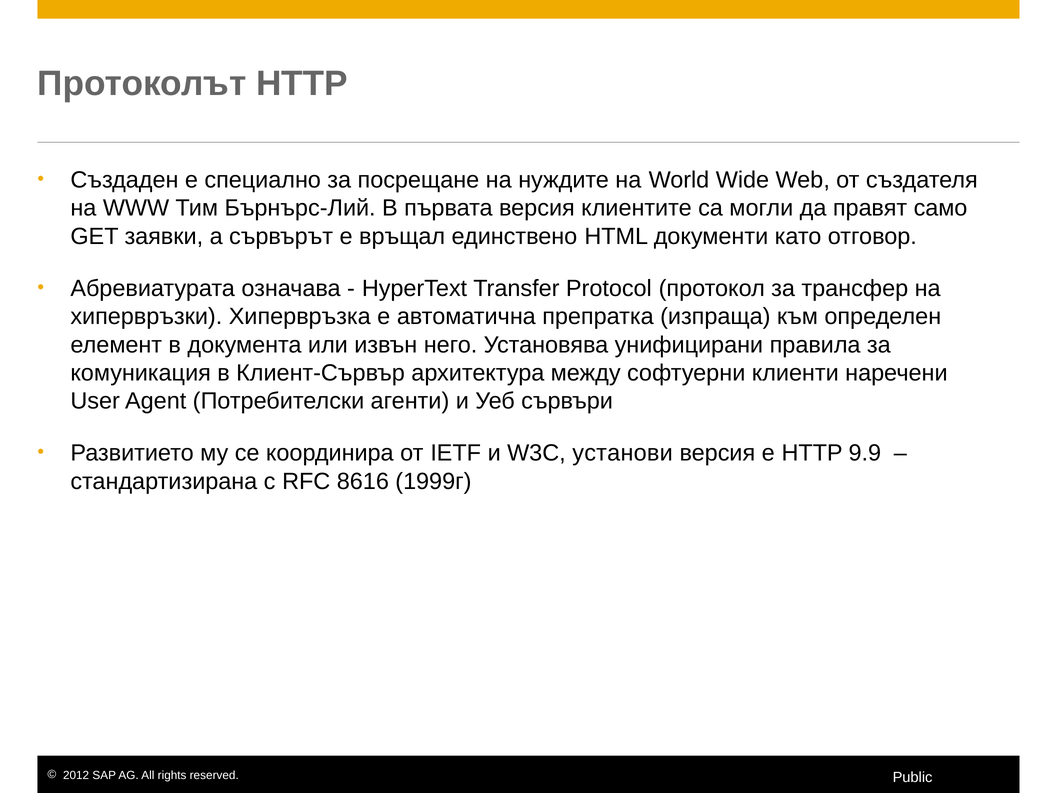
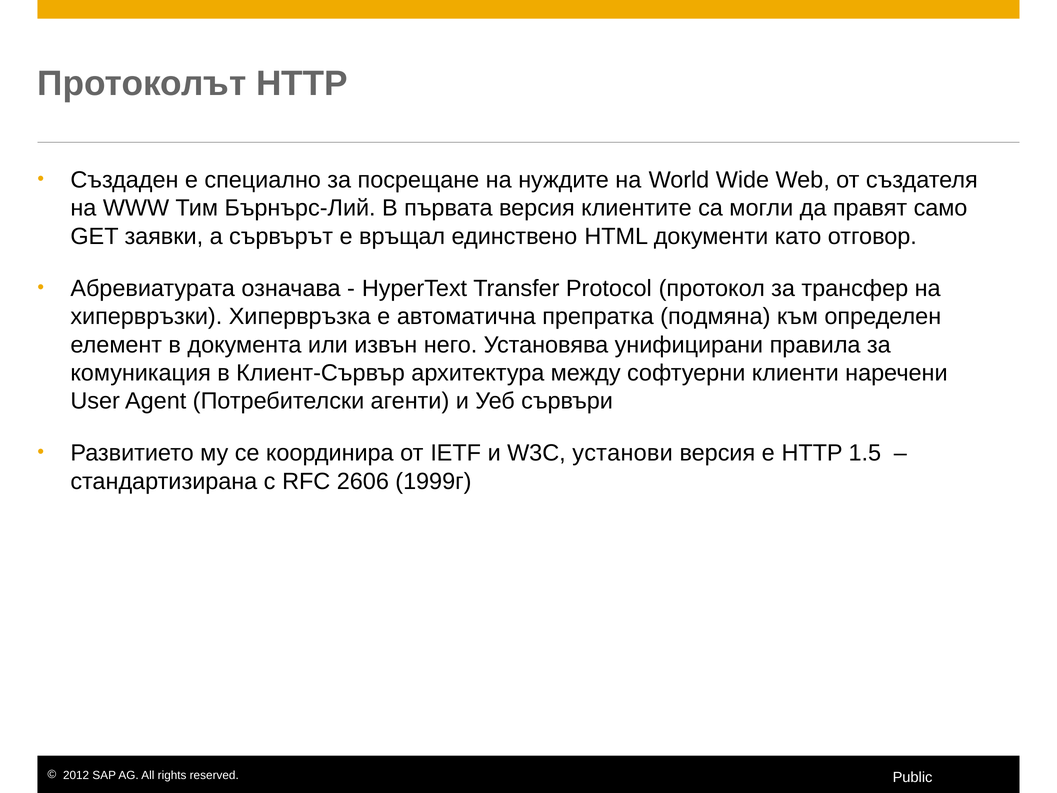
изпраща: изпраща -> подмяна (715, 316)
9.9: 9.9 -> 1.5 (865, 453)
8616: 8616 -> 2606 (363, 481)
